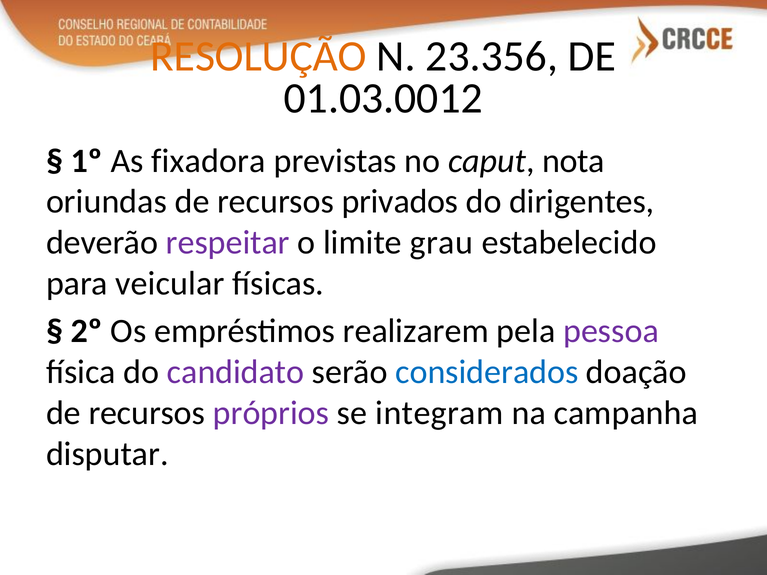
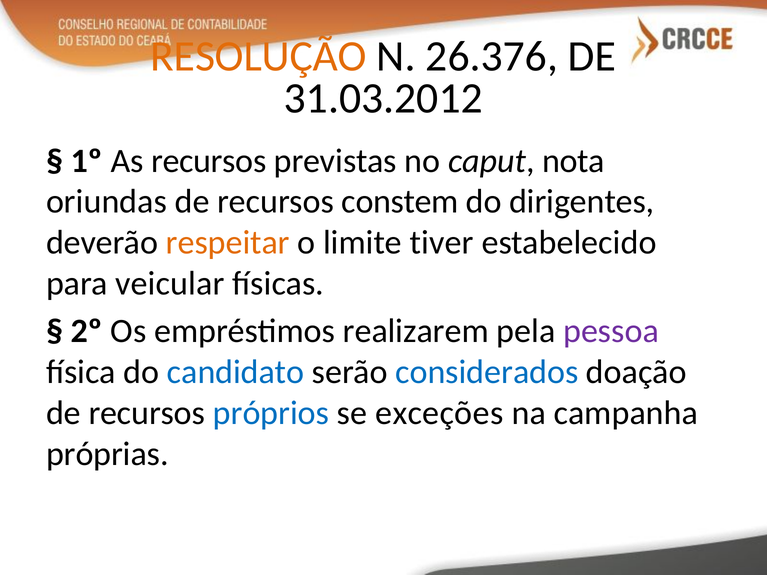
23.356: 23.356 -> 26.376 (492, 57)
01.03.0012: 01.03.0012 -> 31.03.2012 (383, 98)
As fixadora: fixadora -> recursos (209, 161)
privados: privados -> constem (400, 202)
respeitar colour: purple -> orange (228, 243)
grau: grau -> tiver (442, 243)
candidato colour: purple -> blue (236, 372)
próprios colour: purple -> blue (271, 413)
integram: integram -> exceções (439, 413)
disputar: disputar -> próprias (107, 454)
